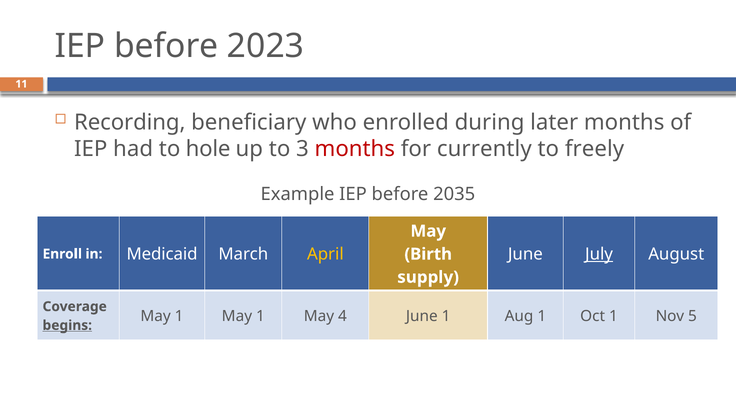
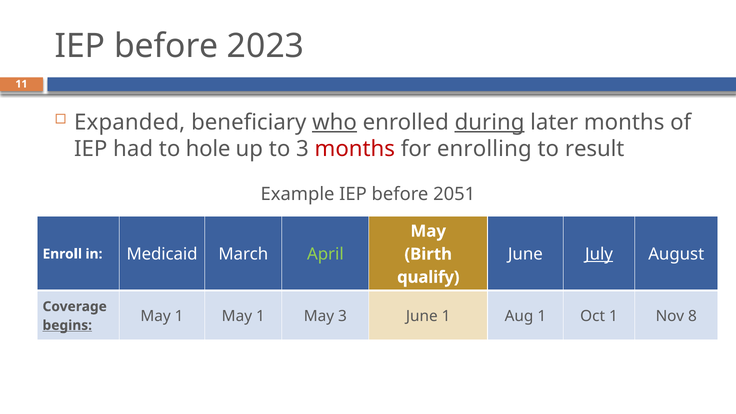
Recording: Recording -> Expanded (130, 122)
who underline: none -> present (335, 122)
during underline: none -> present (490, 122)
currently: currently -> enrolling (484, 149)
freely: freely -> result (595, 149)
2035: 2035 -> 2051 (454, 194)
April colour: yellow -> light green (325, 254)
supply: supply -> qualify (428, 277)
May 4: 4 -> 3 (343, 316)
5: 5 -> 8 (692, 316)
